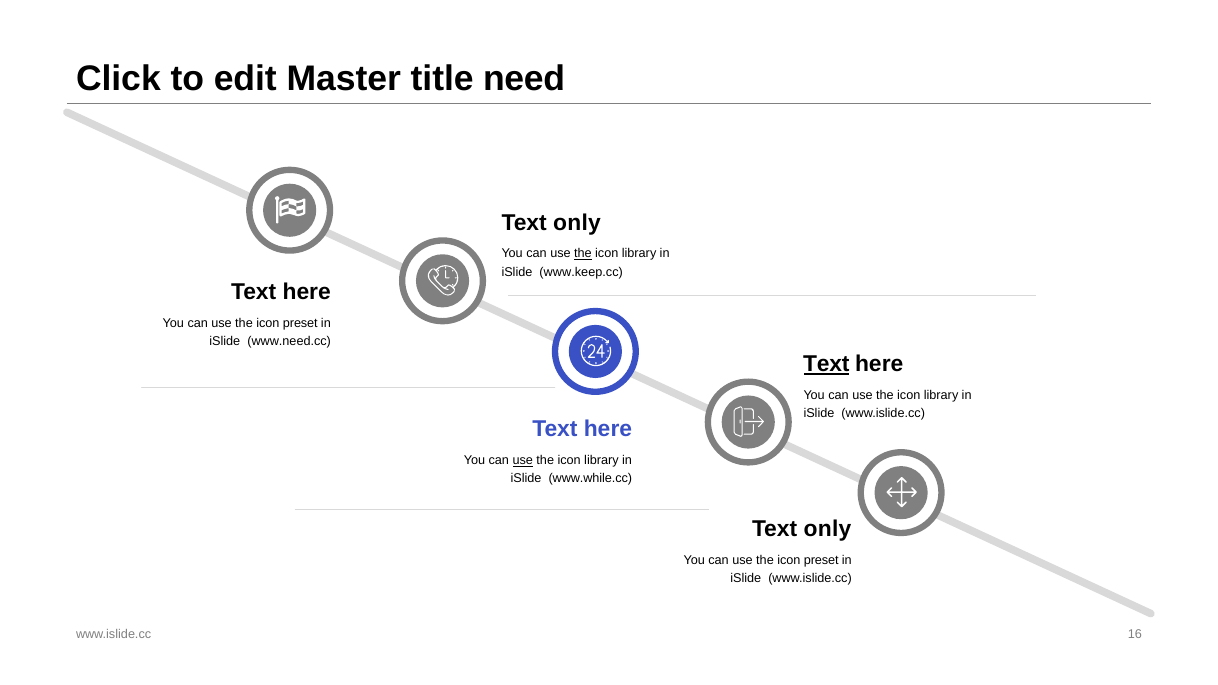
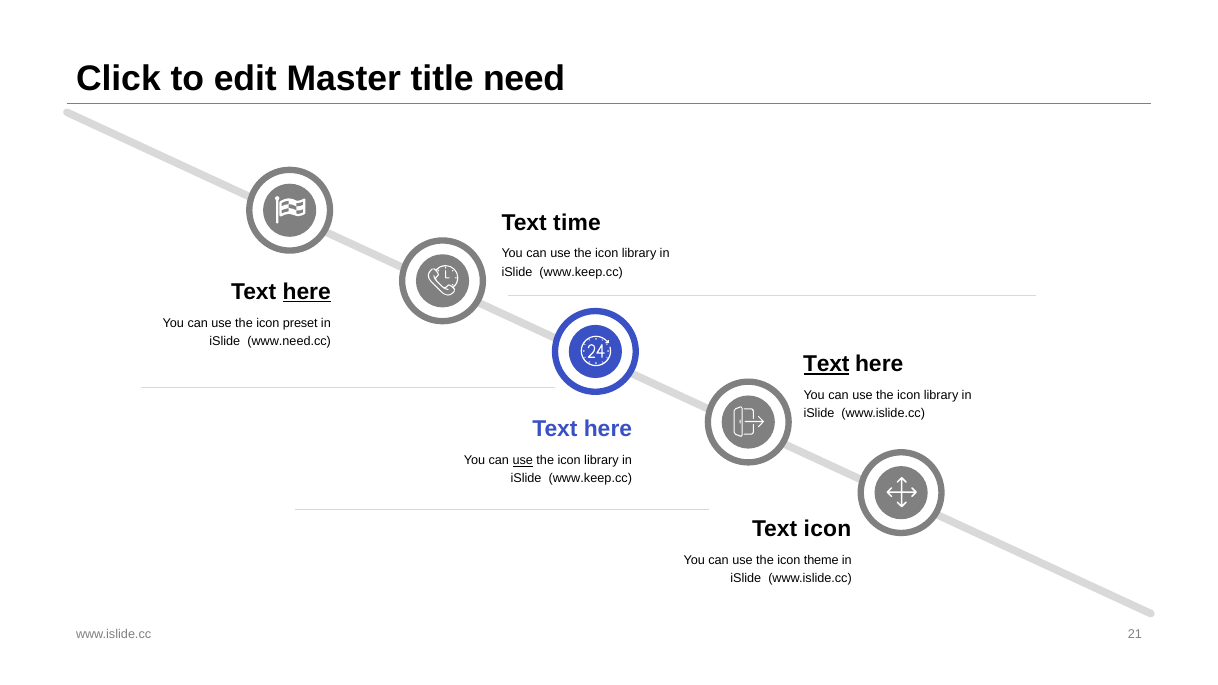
only: only -> time (577, 223)
the underline: present -> none (583, 254)
here underline: none -> present (307, 292)
www.while.cc: www.while.cc -> www.keep.cc (590, 479)
only: only -> icon (828, 529)
preset: preset -> theme (821, 560)
16: 16 -> 21 (1135, 635)
